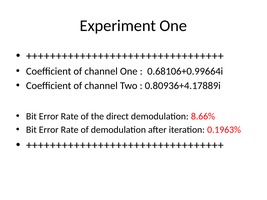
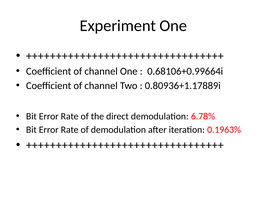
0.80936+4.17889i: 0.80936+4.17889i -> 0.80936+1.17889i (183, 86)
8.66%: 8.66% -> 6.78% (203, 116)
